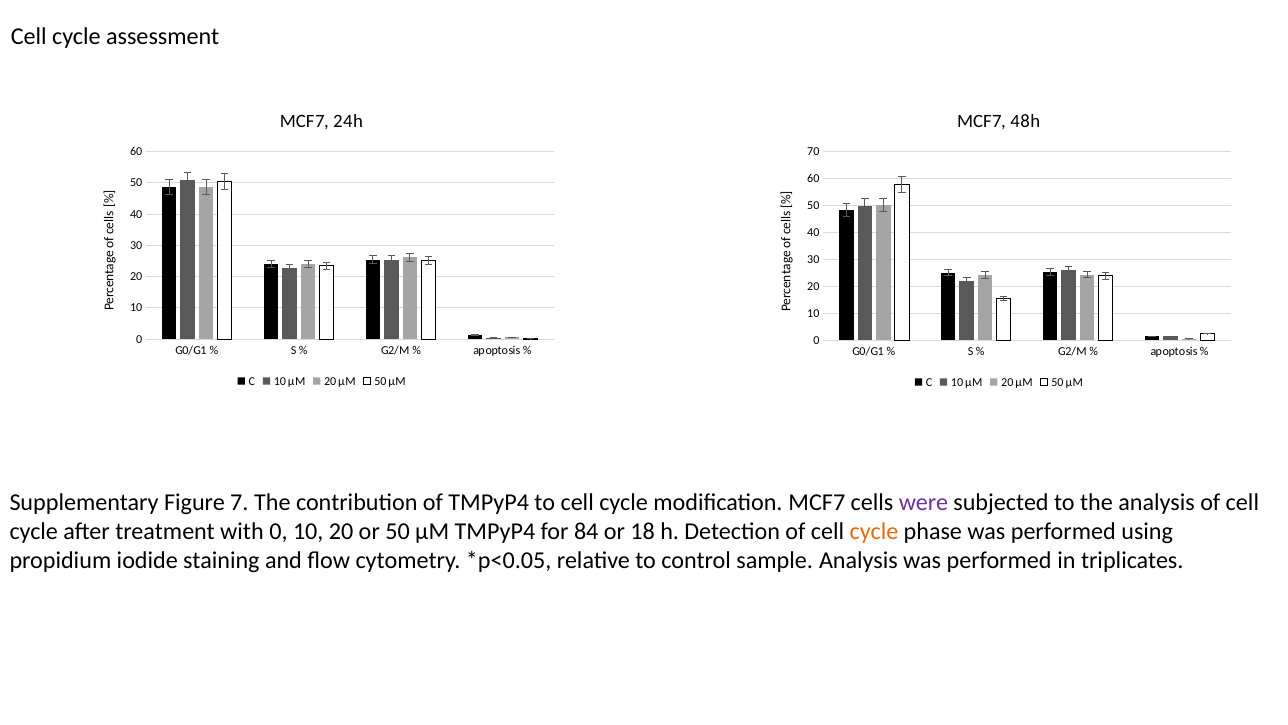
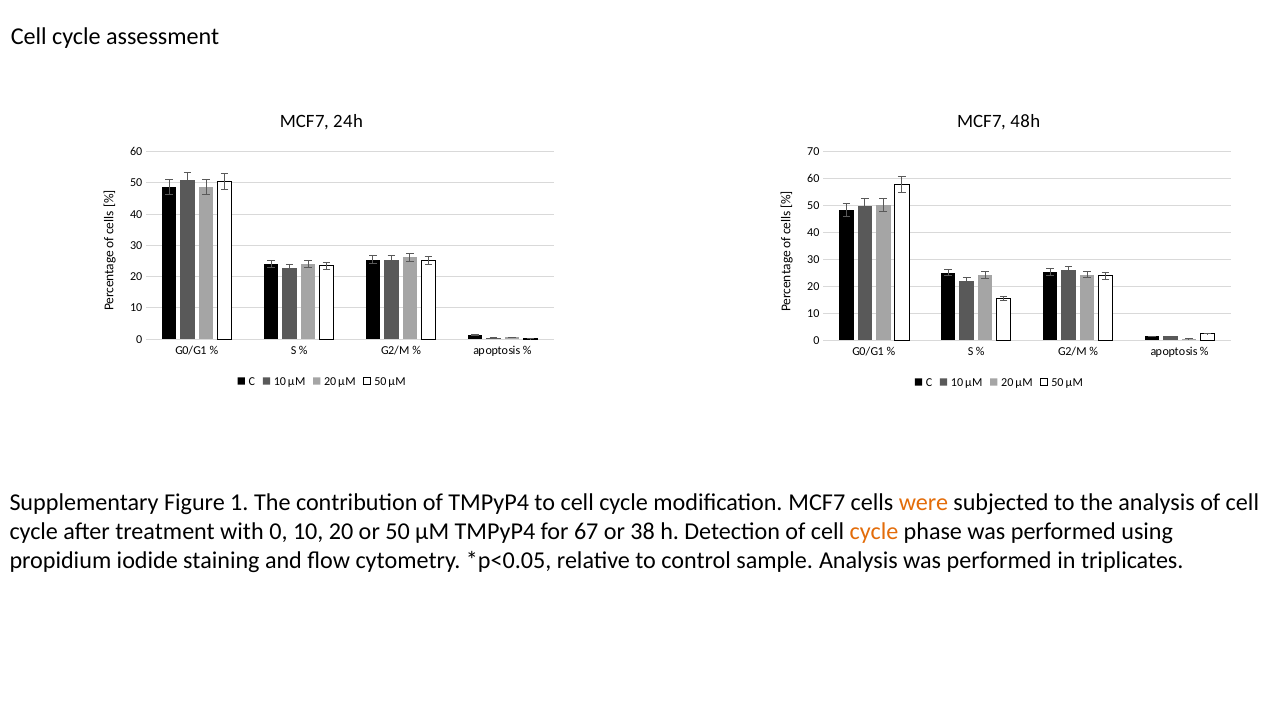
7: 7 -> 1 (239, 502)
were colour: purple -> orange (923, 502)
84: 84 -> 67 (586, 531)
18: 18 -> 38 (643, 531)
